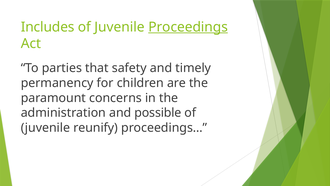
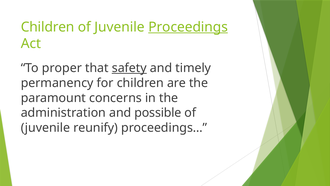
Includes: Includes -> Children (48, 27)
parties: parties -> proper (62, 68)
safety underline: none -> present (129, 68)
